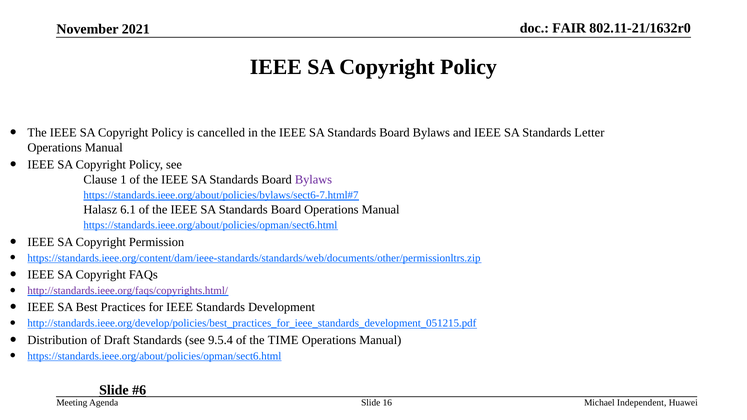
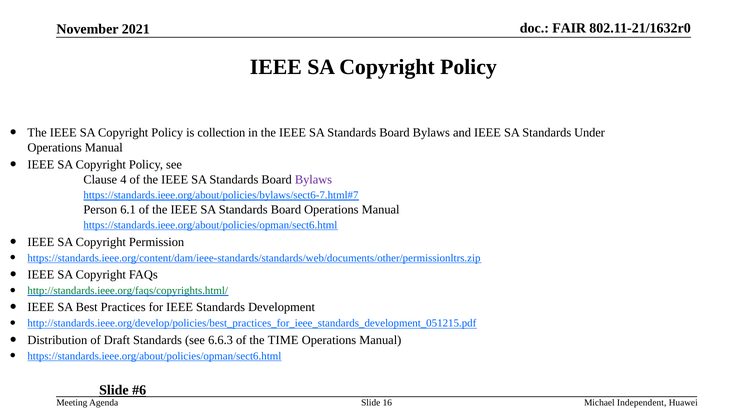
cancelled: cancelled -> collection (221, 133)
Letter: Letter -> Under (590, 133)
1: 1 -> 4 (123, 180)
Halasz: Halasz -> Person (100, 210)
http://standards.ieee.org/faqs/copyrights.html/ colour: purple -> green (128, 291)
9.5.4: 9.5.4 -> 6.6.3 (221, 340)
